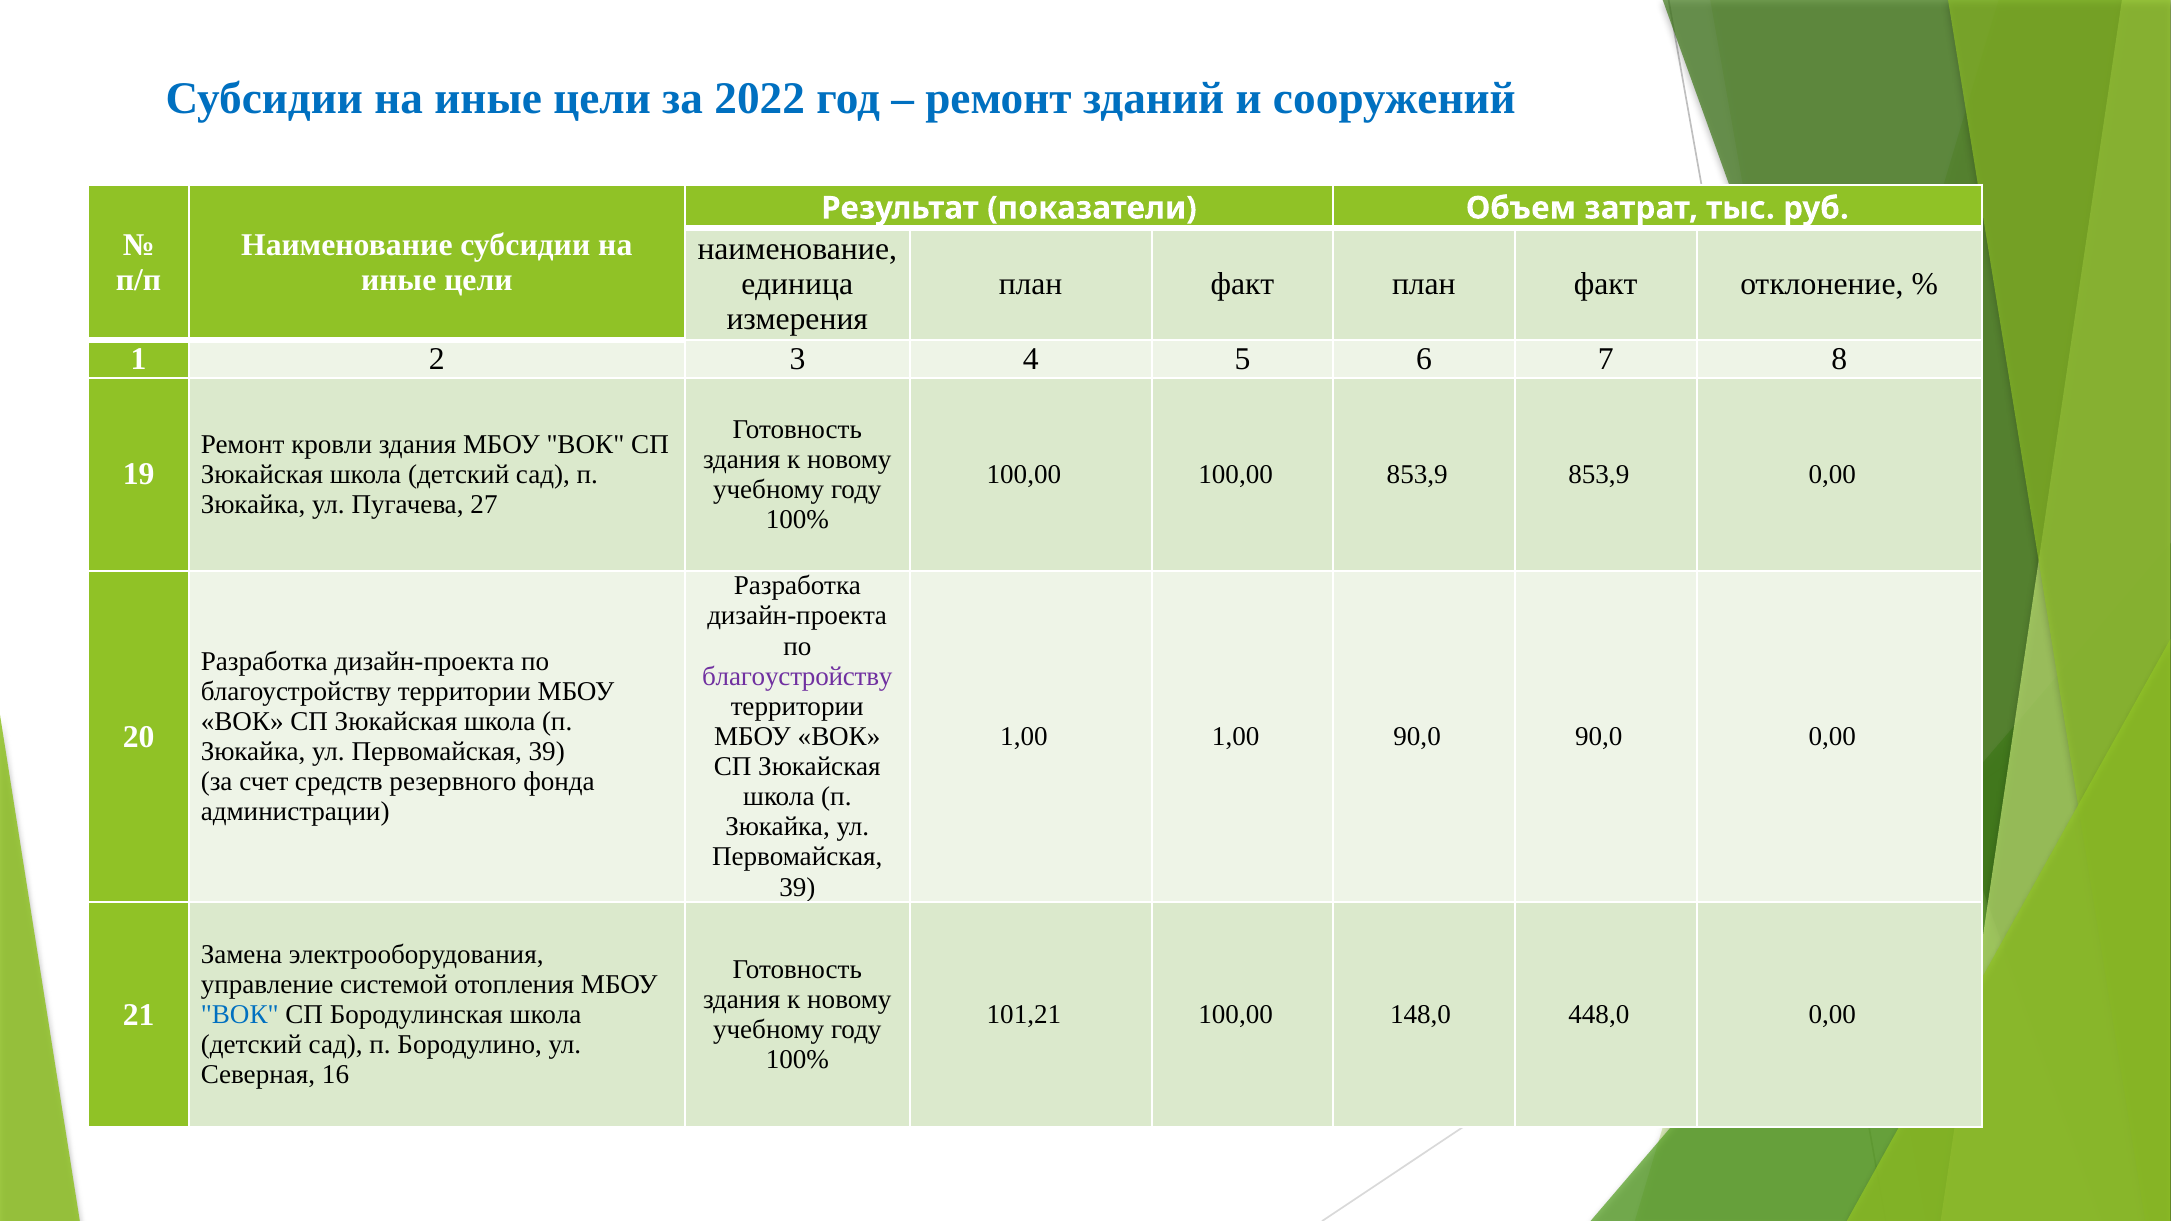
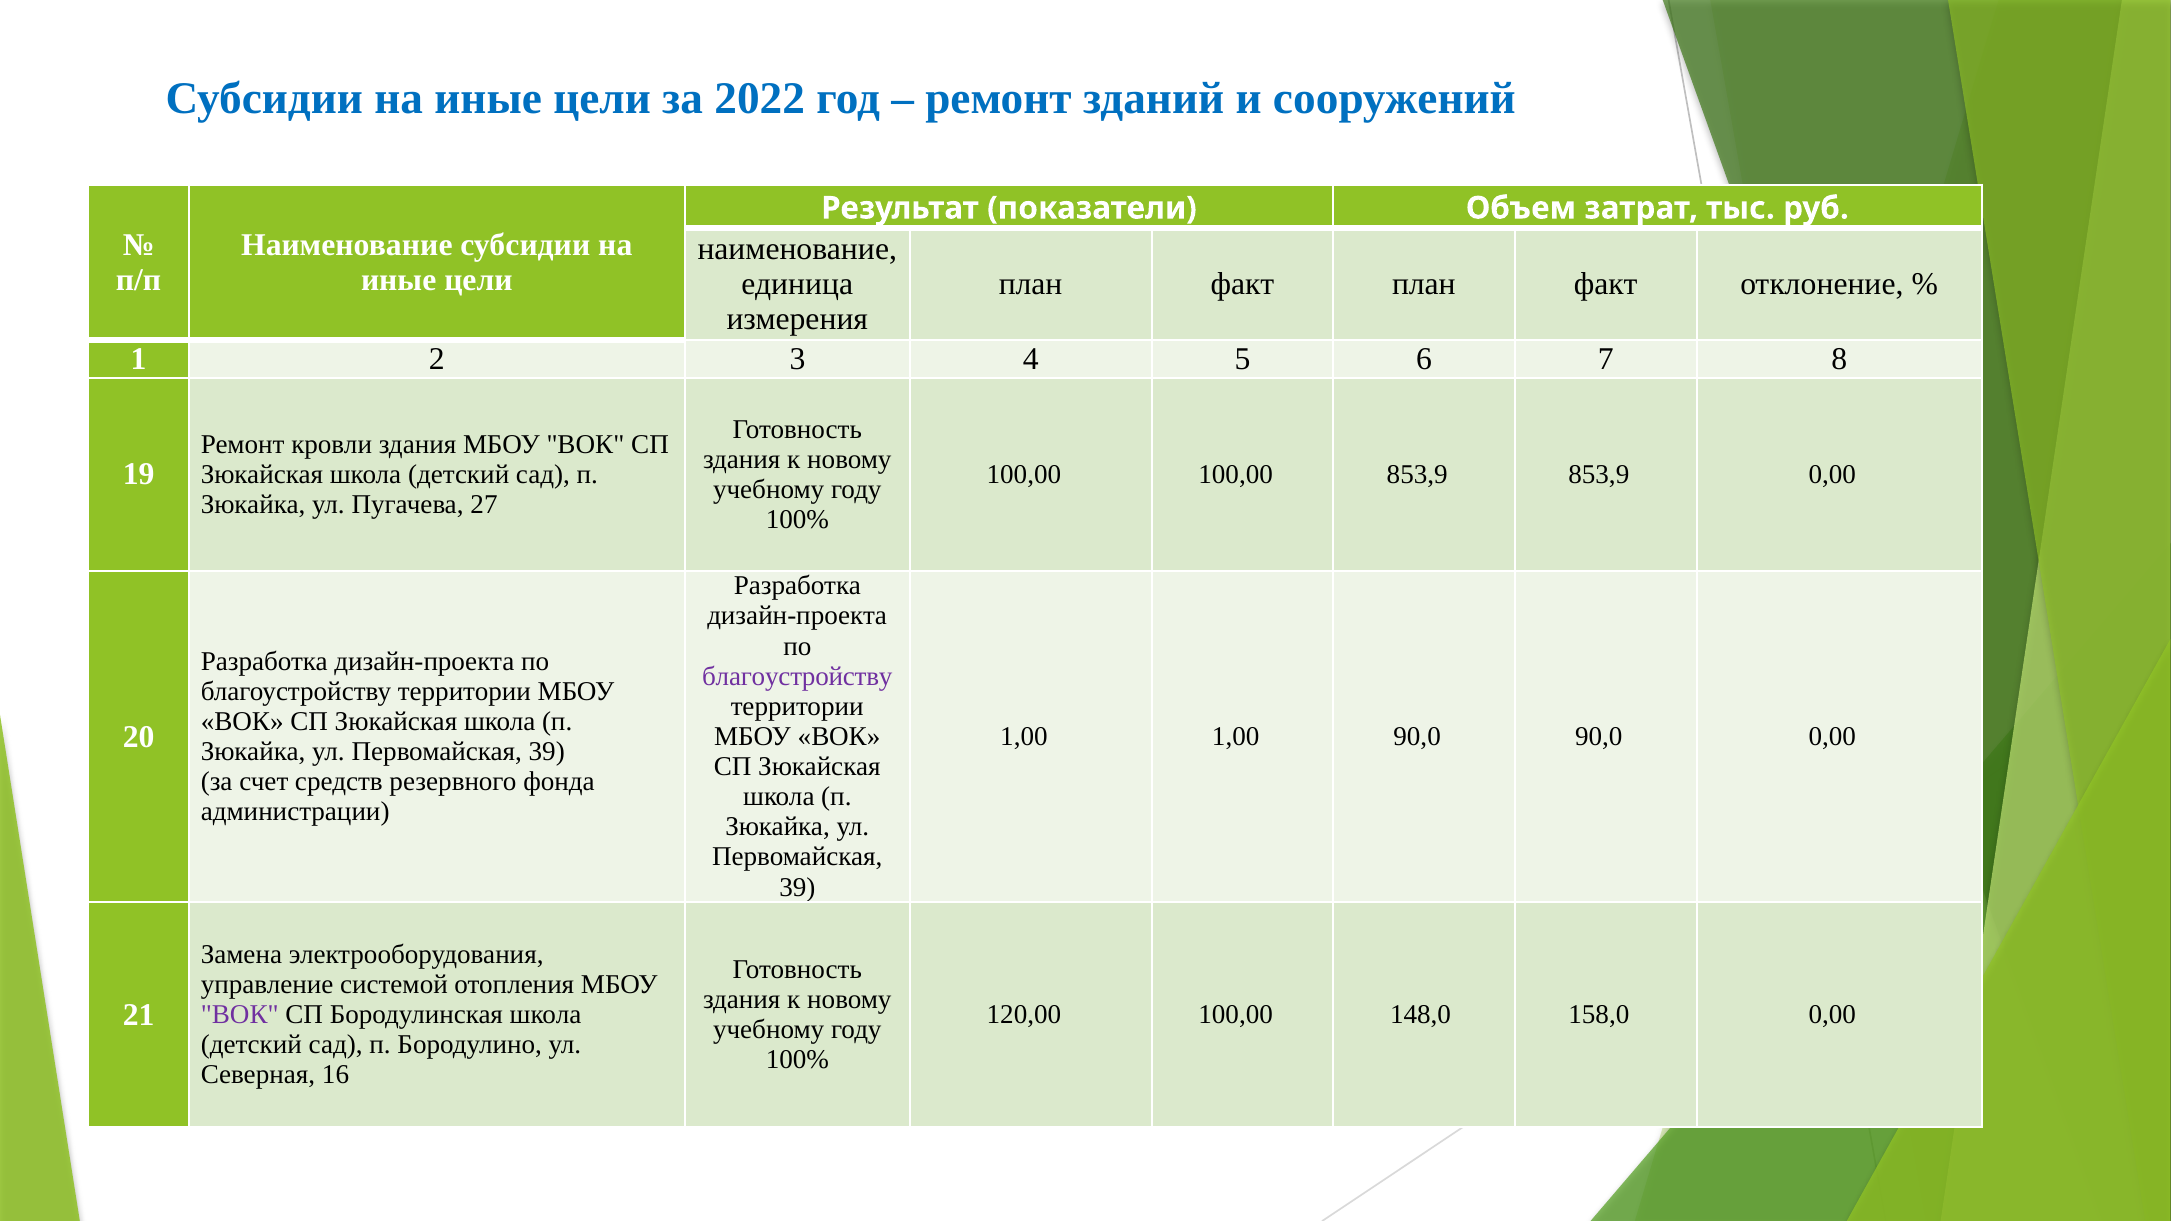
ВОК colour: blue -> purple (240, 1015)
101,21: 101,21 -> 120,00 (1024, 1015)
448,0: 448,0 -> 158,0 (1599, 1015)
